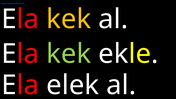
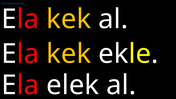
kek colour: light green -> yellow (69, 54)
